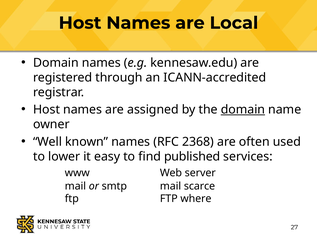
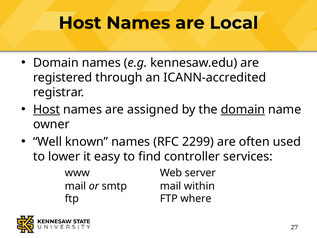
Host underline: none -> present (47, 109)
2368: 2368 -> 2299 (198, 142)
published: published -> controller (192, 156)
scarce: scarce -> within (199, 186)
